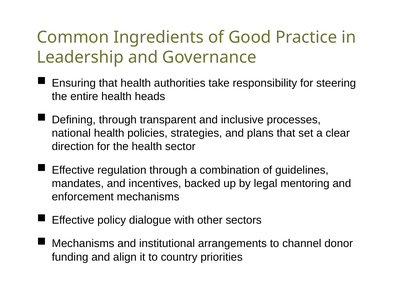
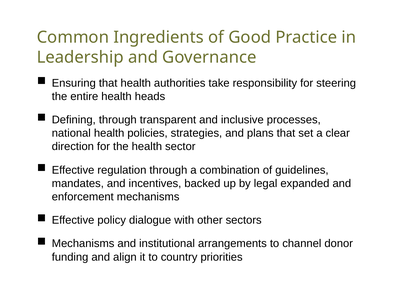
mentoring: mentoring -> expanded (305, 183)
